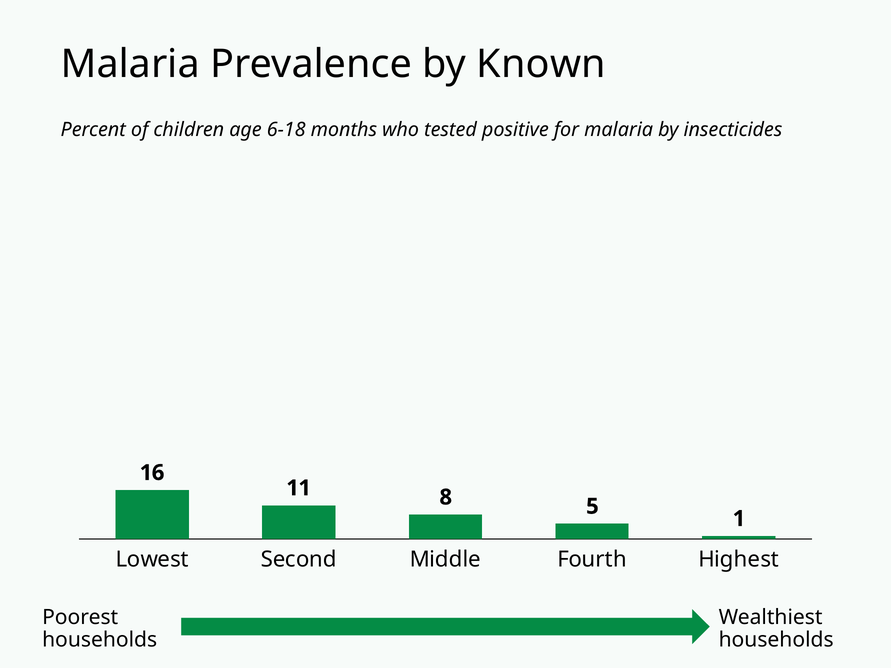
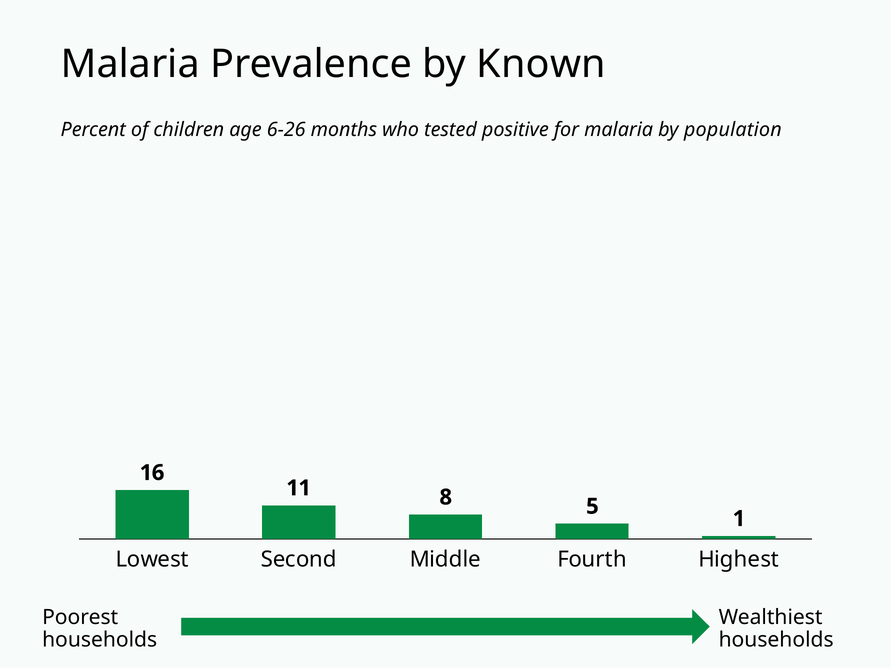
6-18: 6-18 -> 6-26 (286, 130)
insecticides: insecticides -> population (733, 130)
